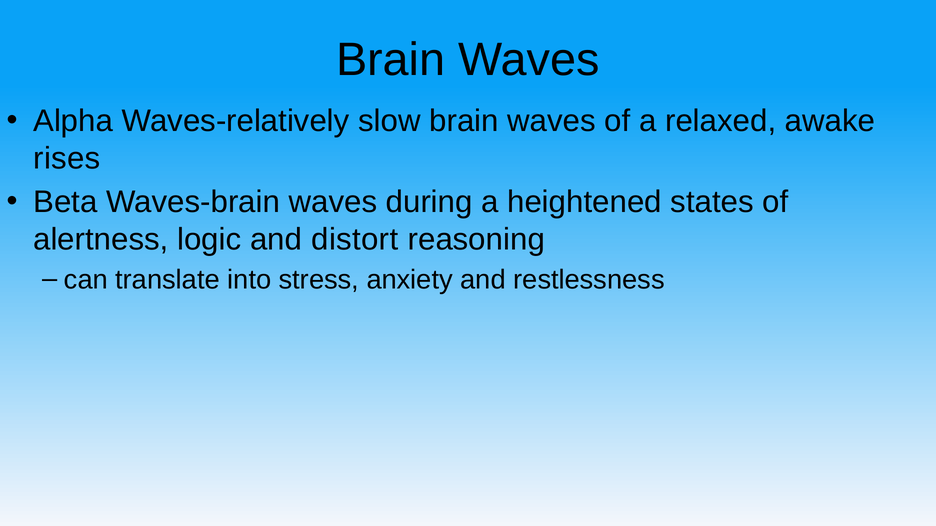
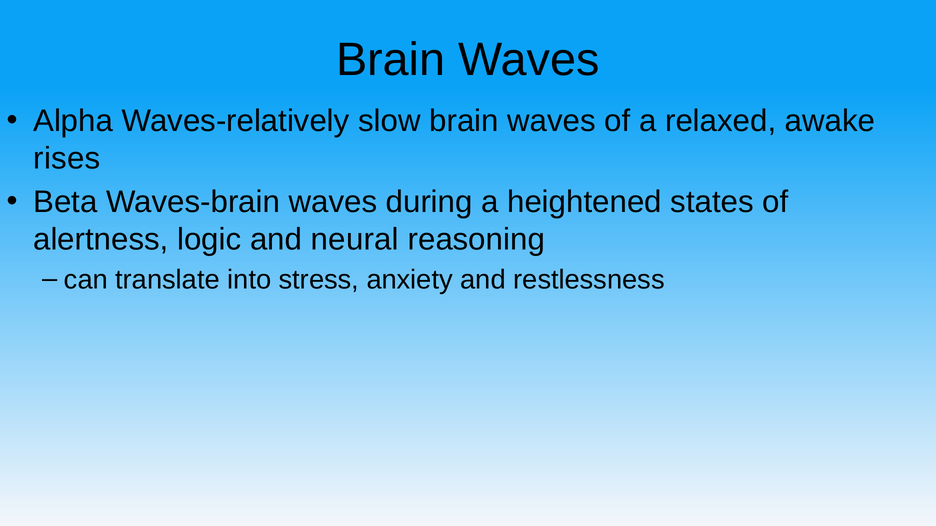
distort: distort -> neural (355, 240)
